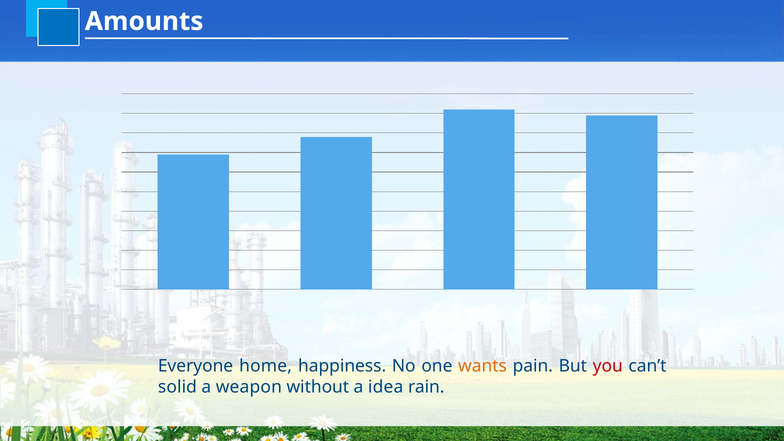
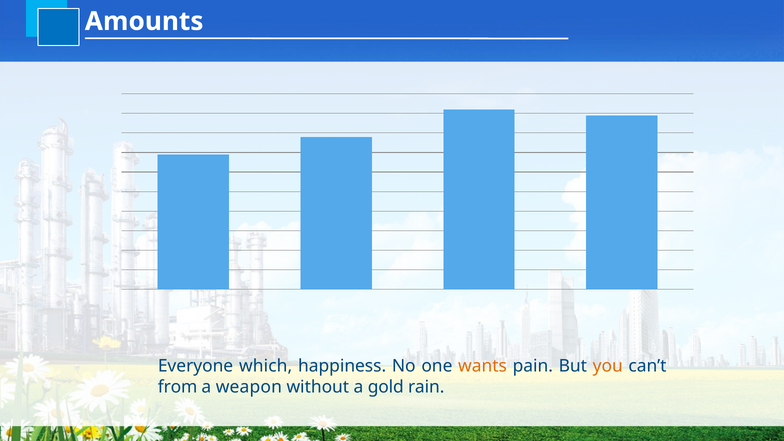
home: home -> which (266, 366)
you colour: red -> orange (608, 366)
solid: solid -> from (178, 387)
idea: idea -> gold (386, 387)
